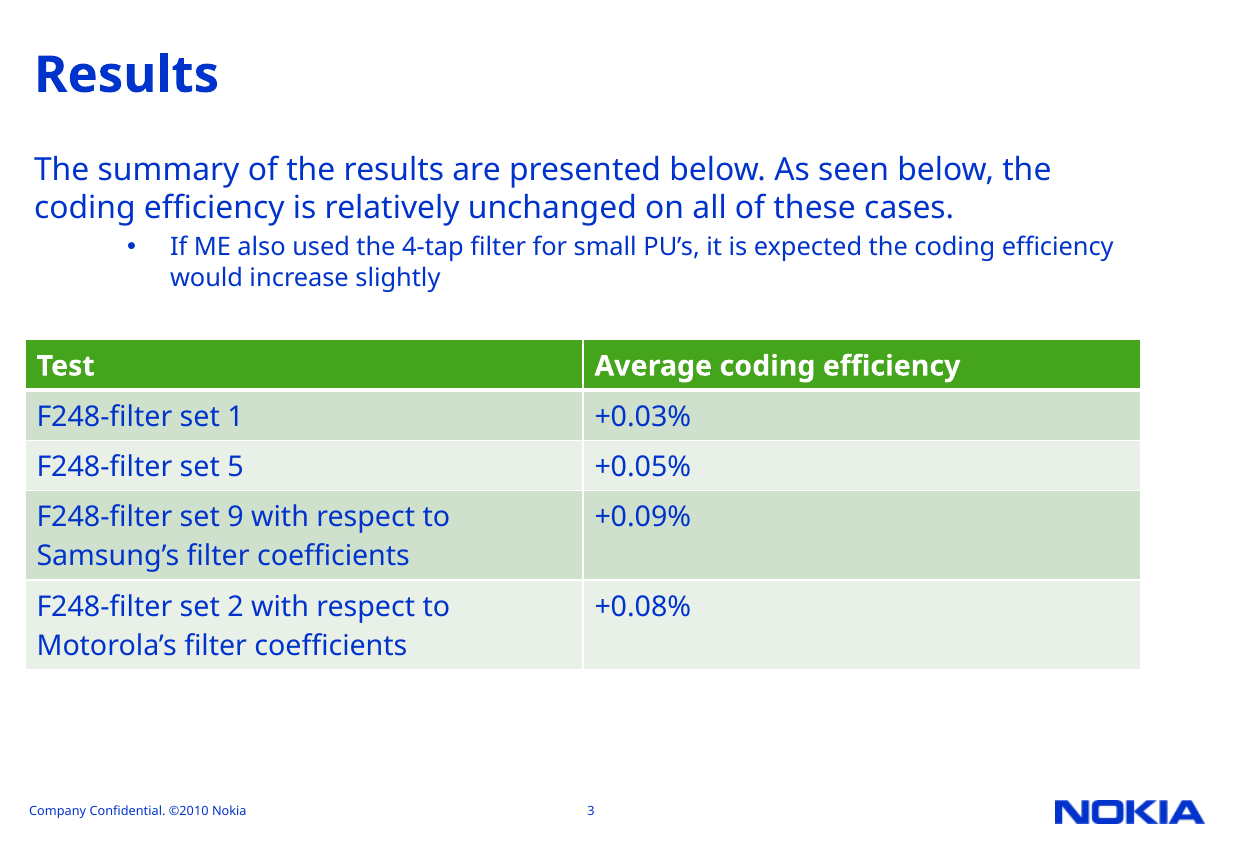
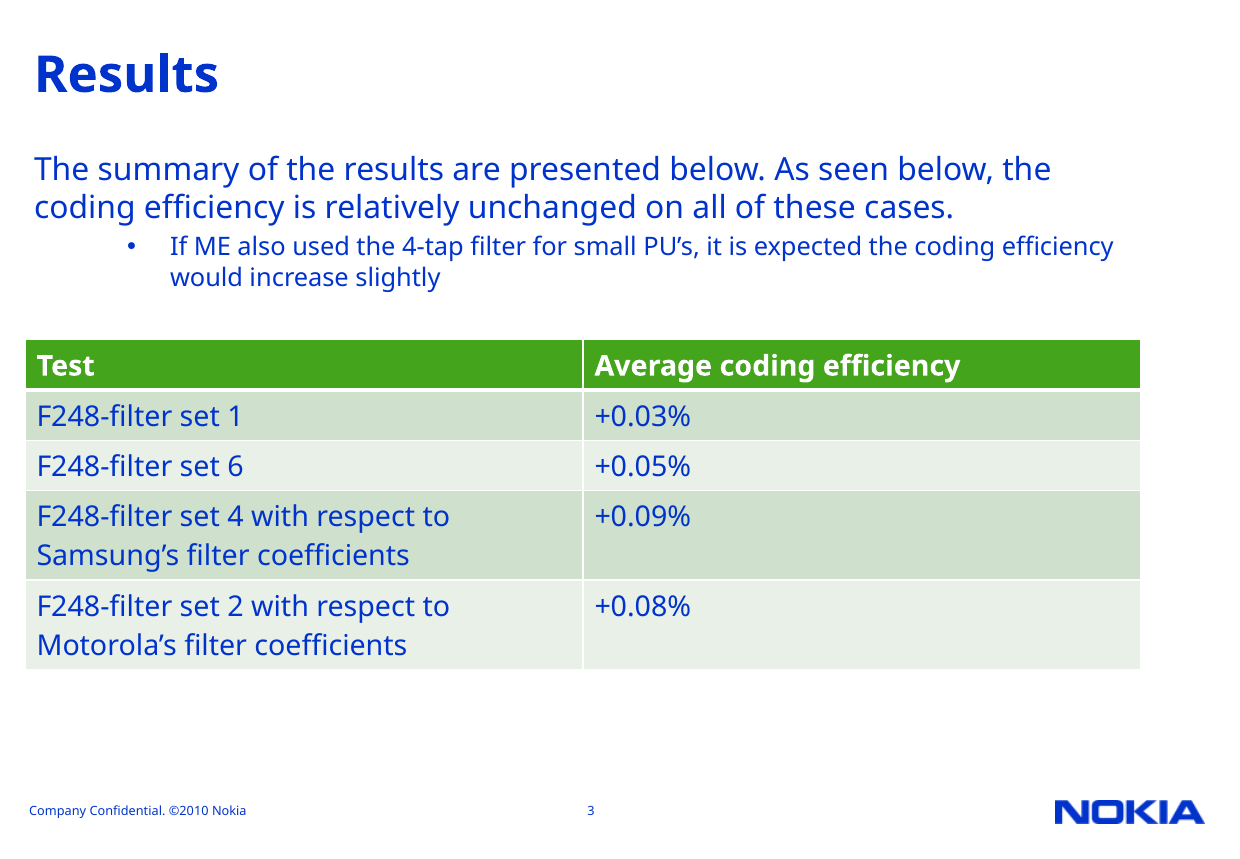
5: 5 -> 6 (235, 467)
9: 9 -> 4 (235, 517)
